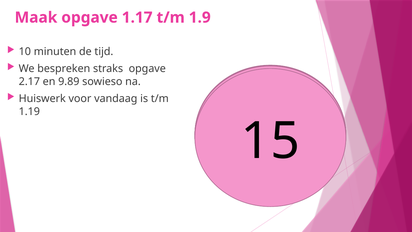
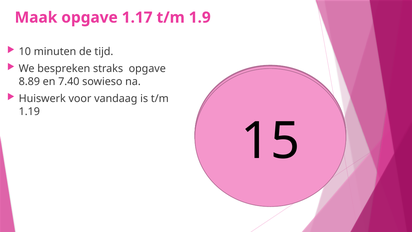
2.17: 2.17 -> 8.89 (29, 81)
9.89: 9.89 -> 7.40 (69, 81)
